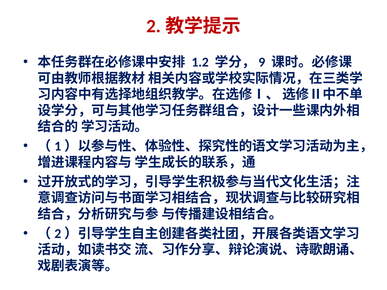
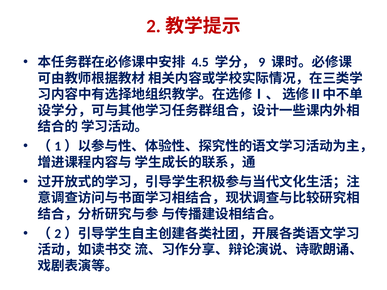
1.2: 1.2 -> 4.5 (200, 62)
